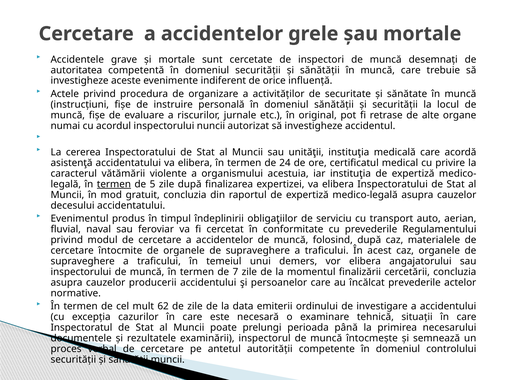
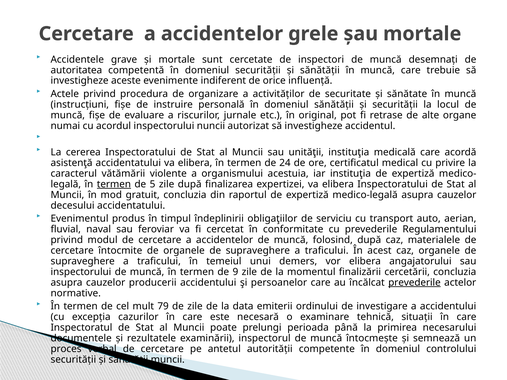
7: 7 -> 9 (235, 272)
prevederile underline: none -> present (414, 283)
62: 62 -> 79 (163, 307)
